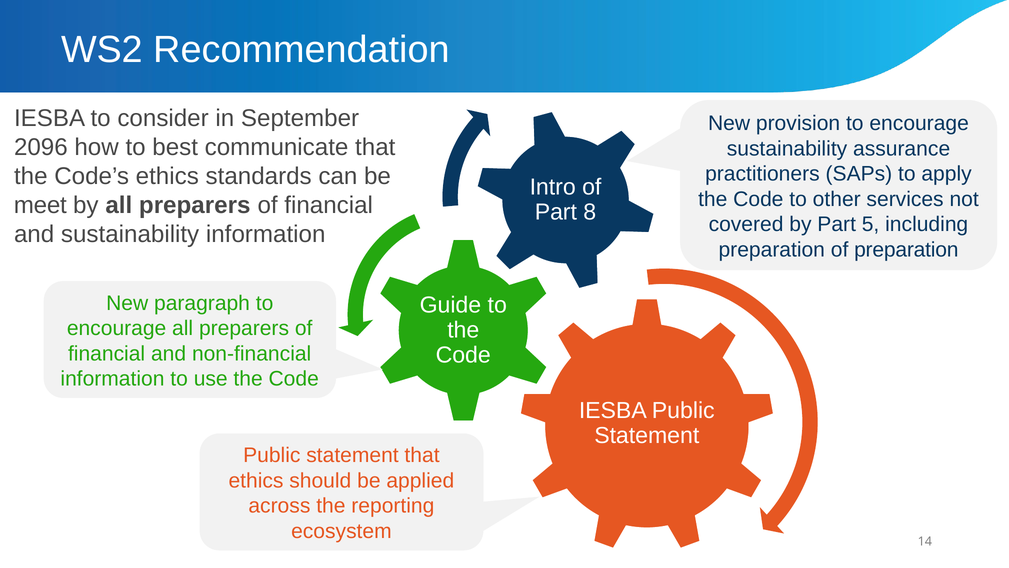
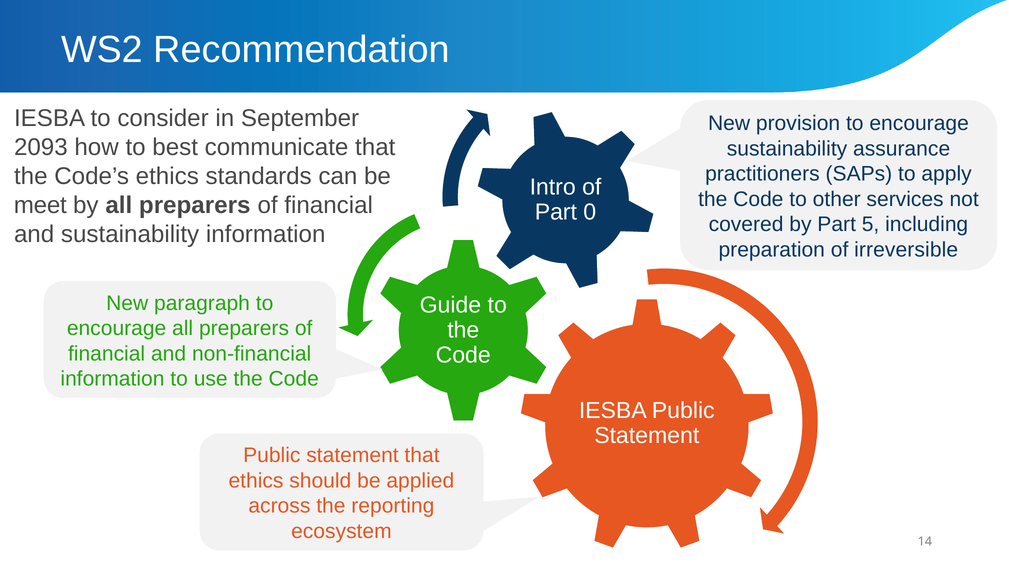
2096: 2096 -> 2093 (41, 147)
8: 8 -> 0 (590, 212)
of preparation: preparation -> irreversible (906, 250)
